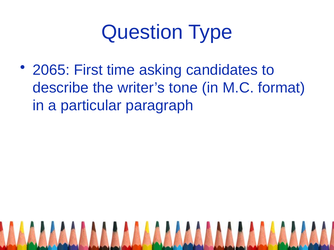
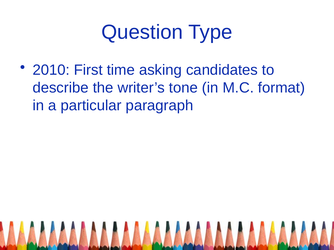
2065: 2065 -> 2010 (51, 70)
